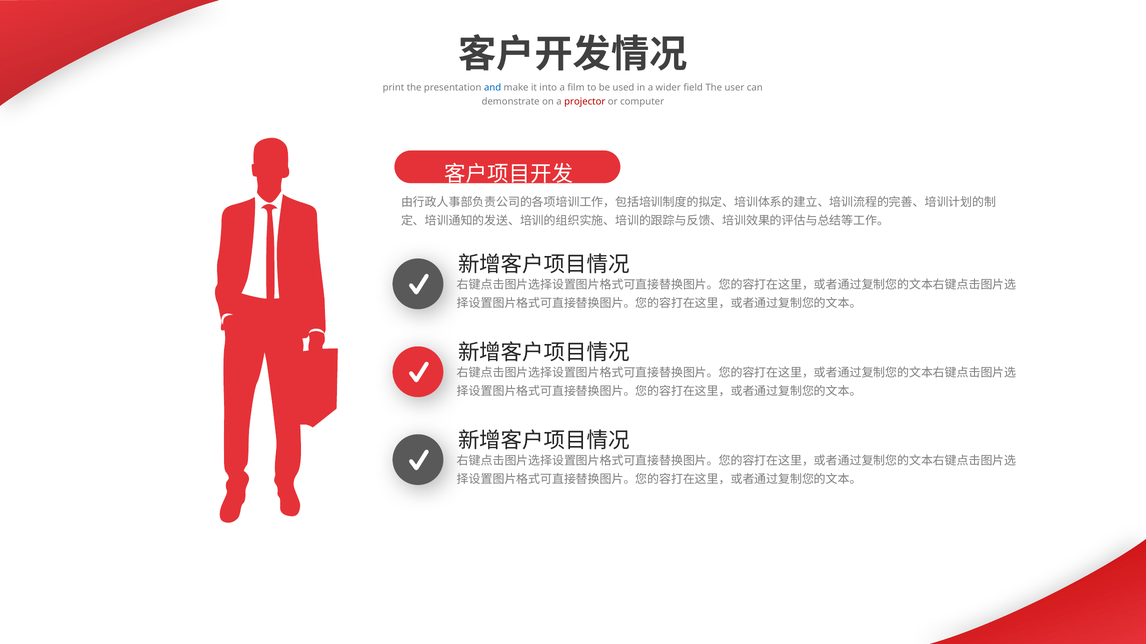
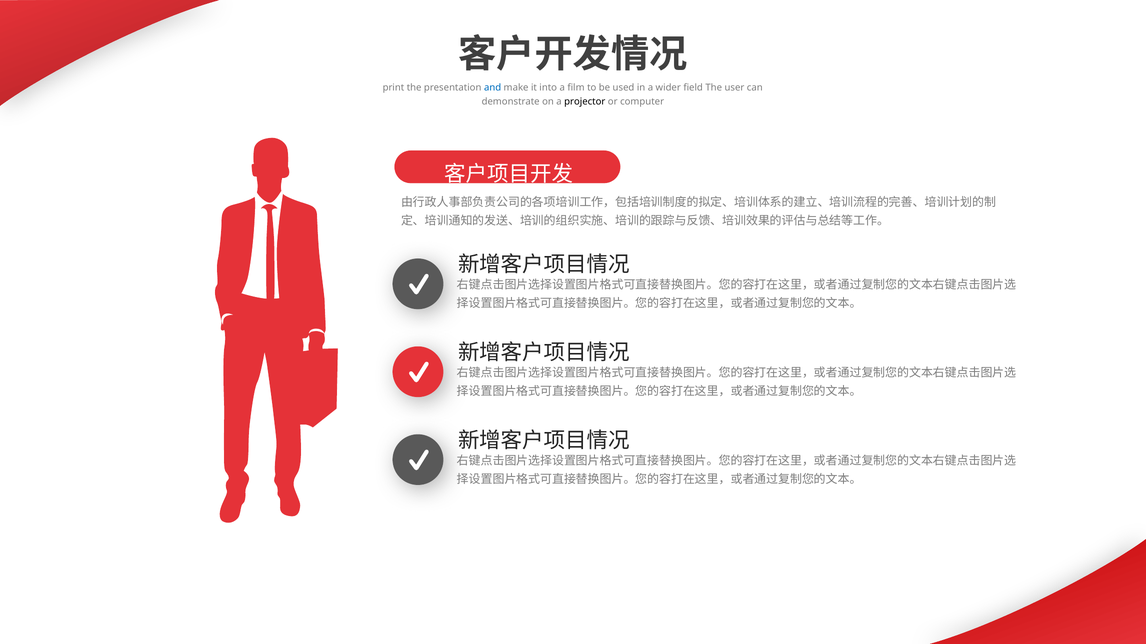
projector colour: red -> black (585, 102)
